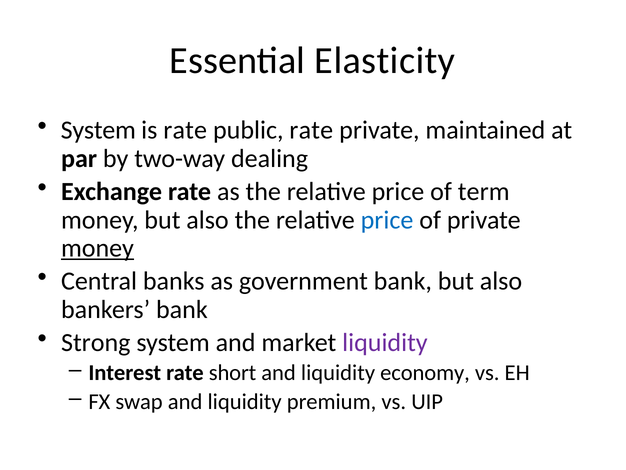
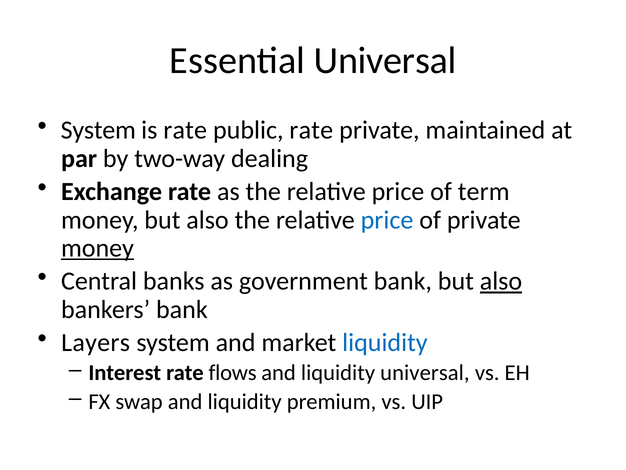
Essential Elasticity: Elasticity -> Universal (385, 61)
also underline: none -> present (501, 281)
Strong: Strong -> Layers (96, 342)
liquidity colour: purple -> blue (385, 342)
short: short -> flows (233, 373)
liquidity economy: economy -> universal (425, 373)
